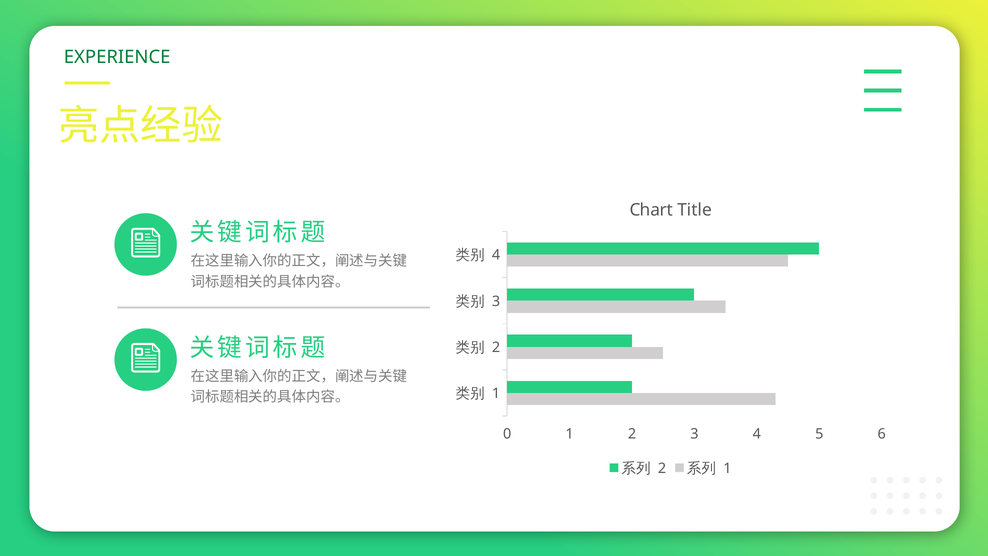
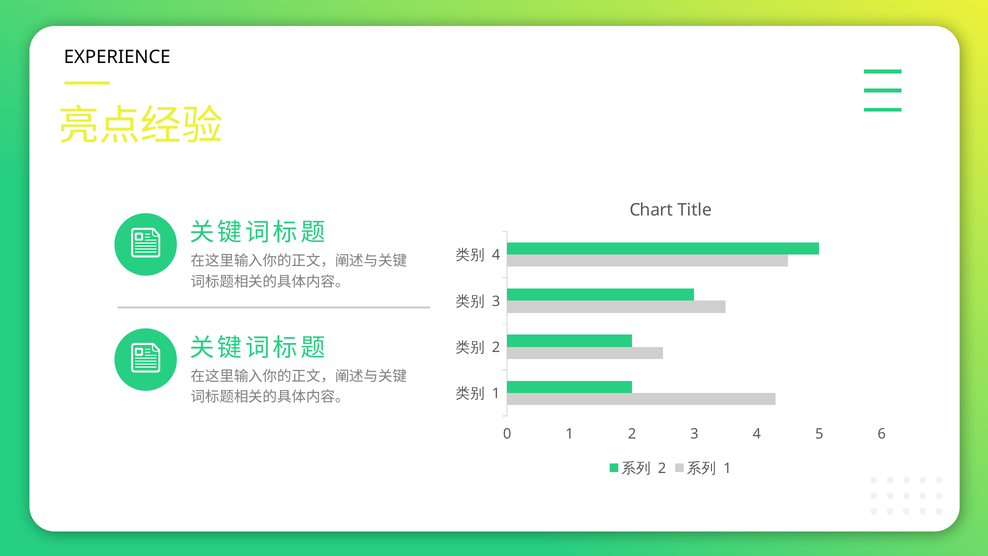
EXPERIENCE colour: green -> black (117, 57)
